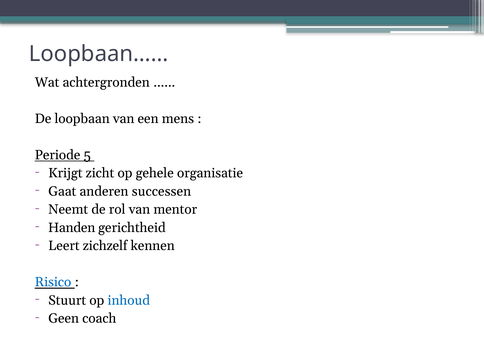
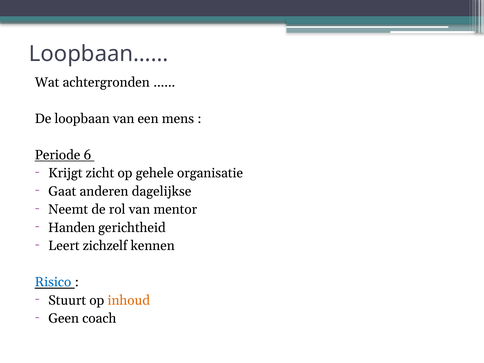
5: 5 -> 6 (87, 155)
successen: successen -> dagelijkse (162, 191)
inhoud colour: blue -> orange (129, 300)
